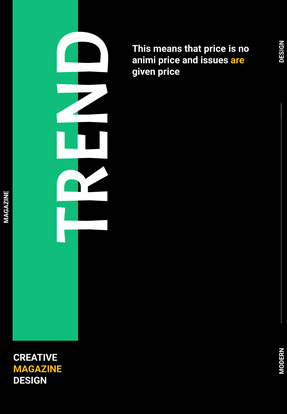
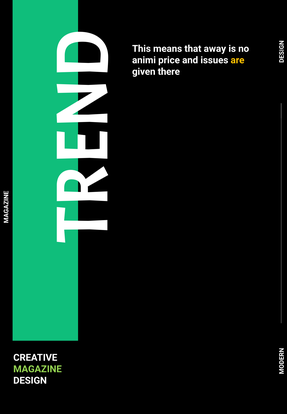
that price: price -> away (215, 49)
given price: price -> there (169, 72)
MAGAZINE colour: yellow -> light green (38, 370)
